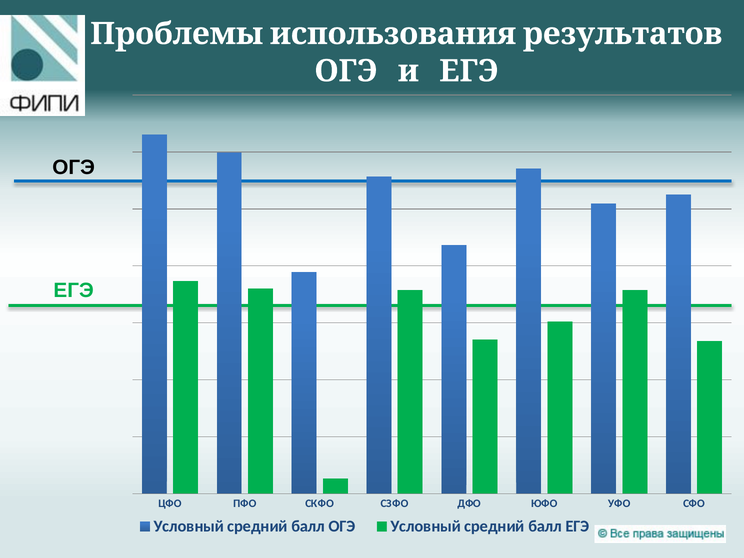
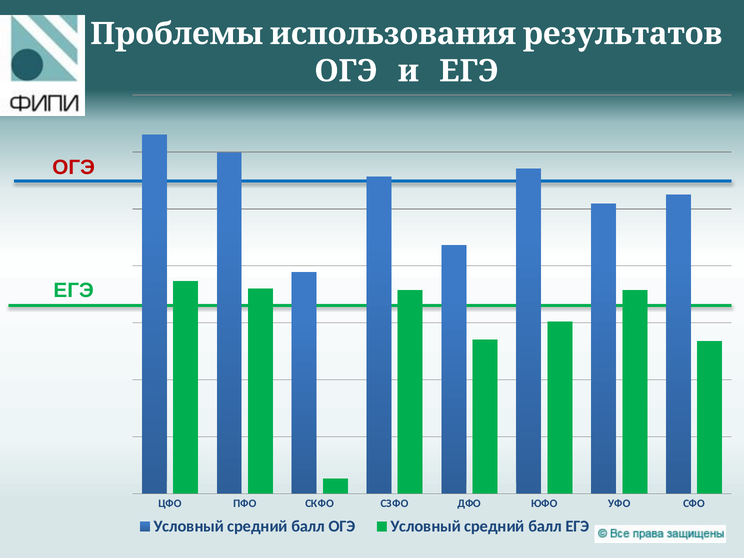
ОГЭ colour: black -> red (74, 168)
